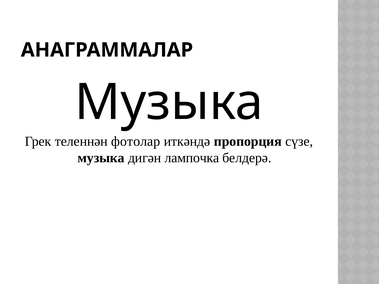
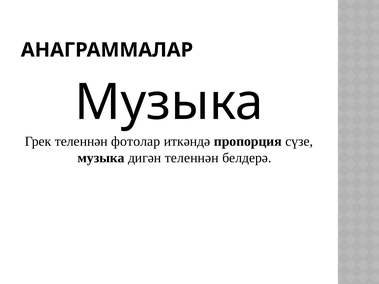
дигән лампочка: лампочка -> теленнән (192, 158)
